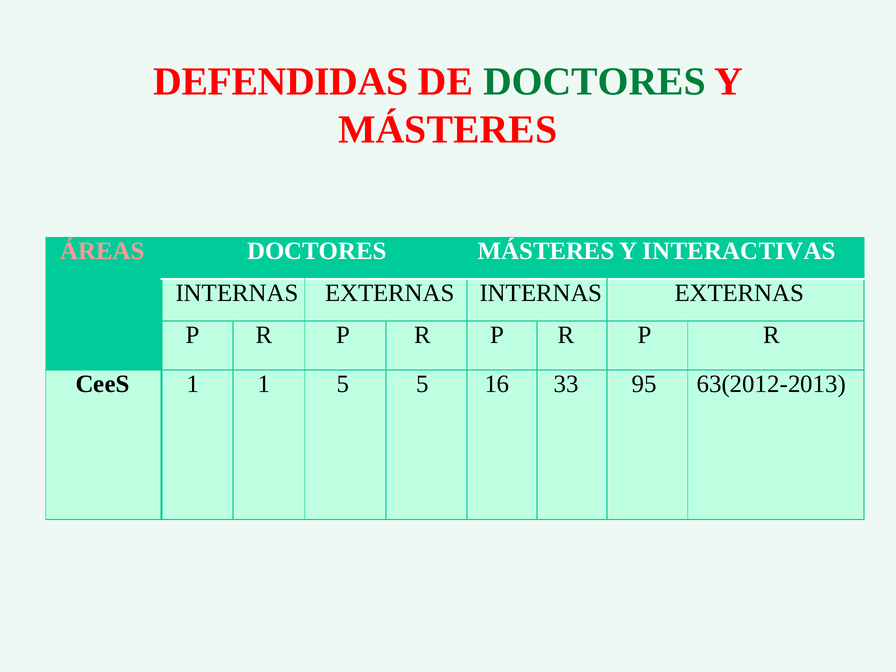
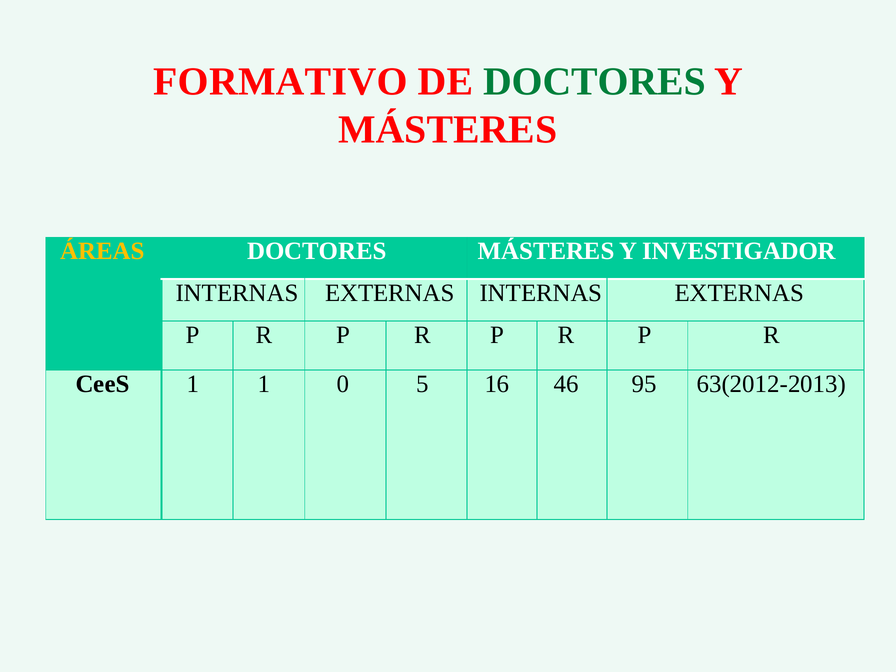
DEFENDIDAS: DEFENDIDAS -> FORMATIVO (280, 82)
ÁREAS colour: pink -> yellow (103, 251)
INTERACTIVAS: INTERACTIVAS -> INVESTIGADOR (739, 251)
1 5: 5 -> 0 (343, 384)
33: 33 -> 46 (566, 384)
